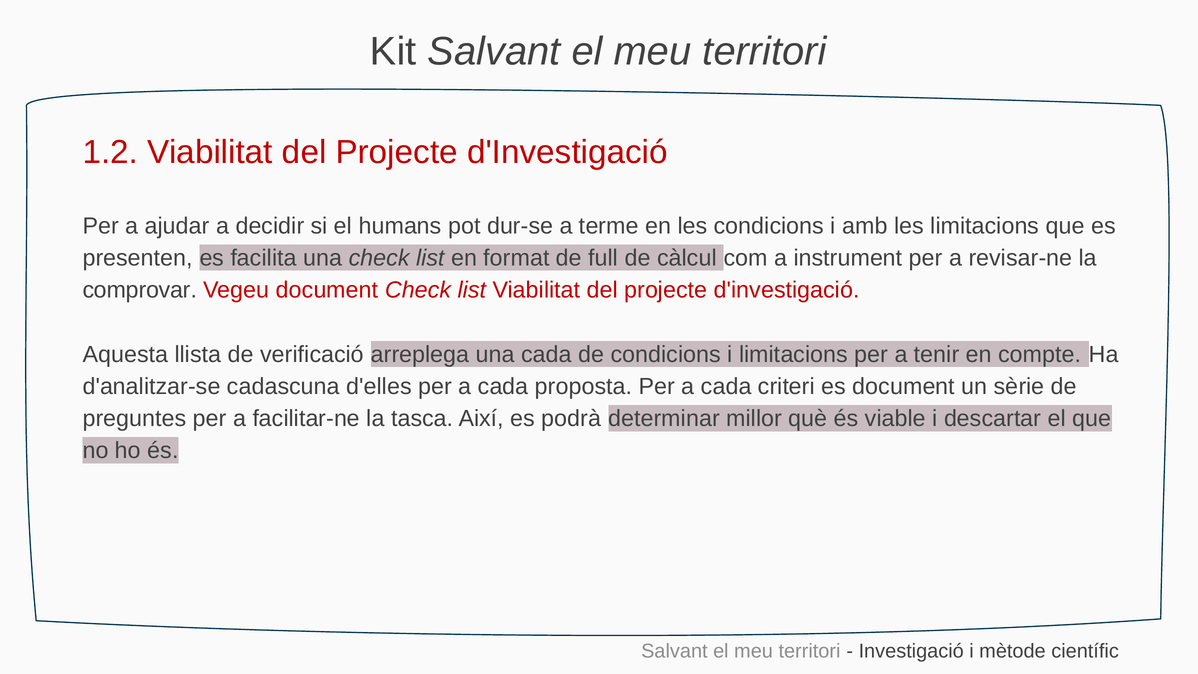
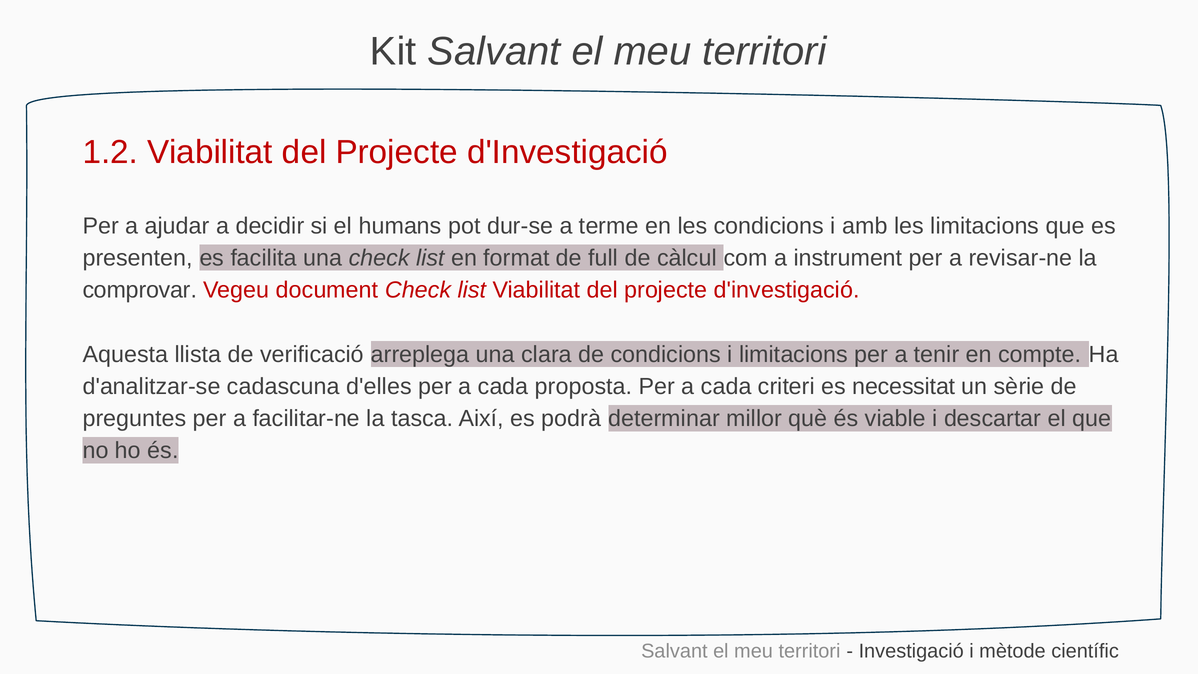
una cada: cada -> clara (546, 354)
es document: document -> necessitat (904, 386)
